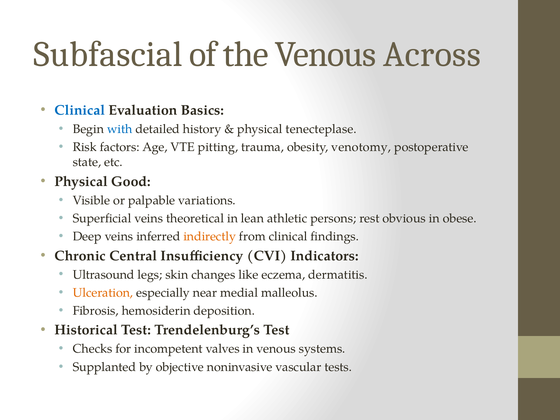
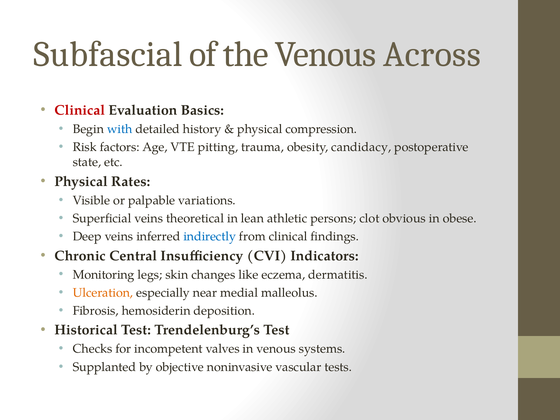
Clinical colour: blue -> red (80, 110)
tenecteplase: tenecteplase -> compression (321, 129)
venotomy: venotomy -> candidacy (361, 147)
Good: Good -> Rates (131, 181)
rest: rest -> clot (369, 218)
indirectly colour: orange -> blue (210, 236)
Ultrasound: Ultrasound -> Monitoring (104, 275)
